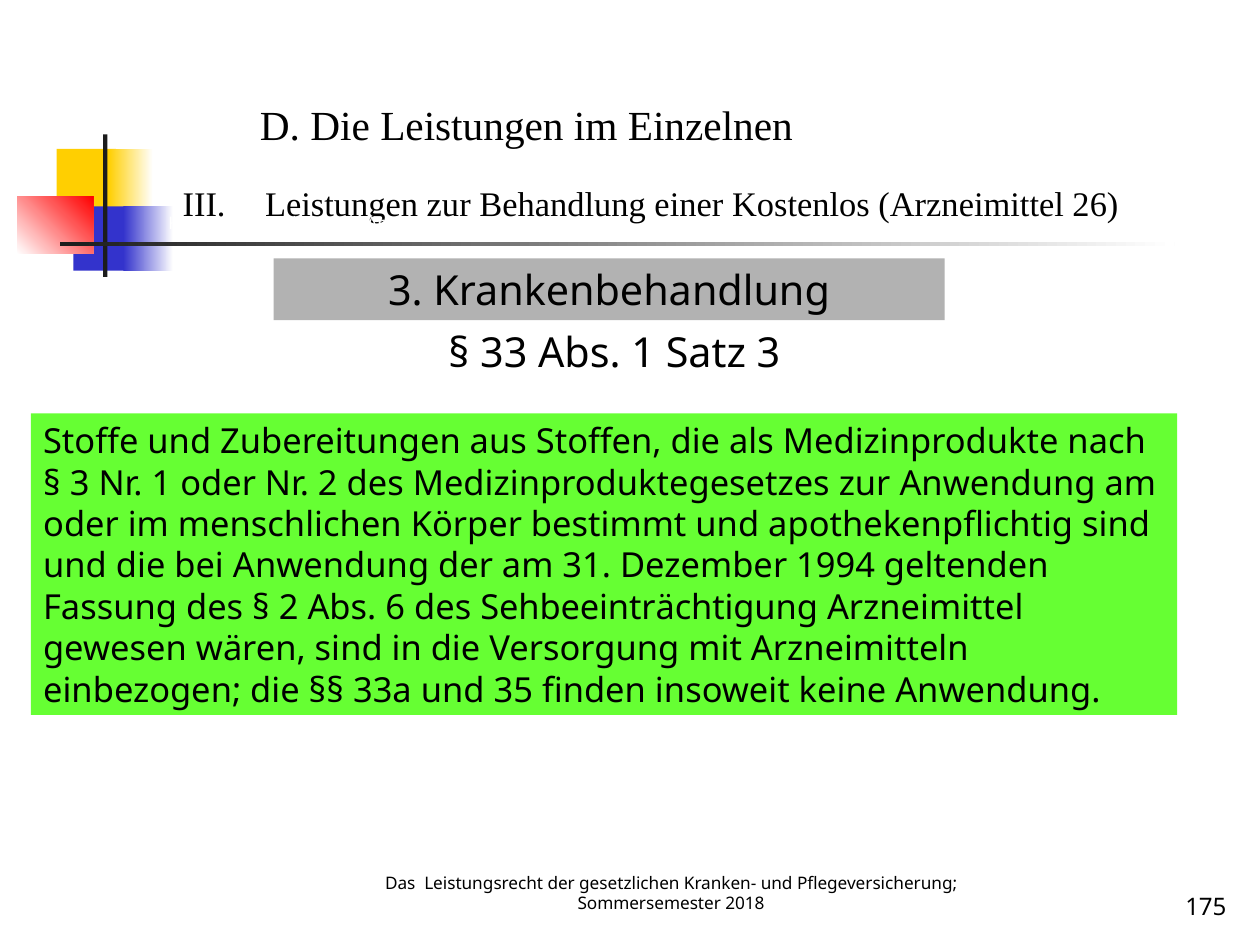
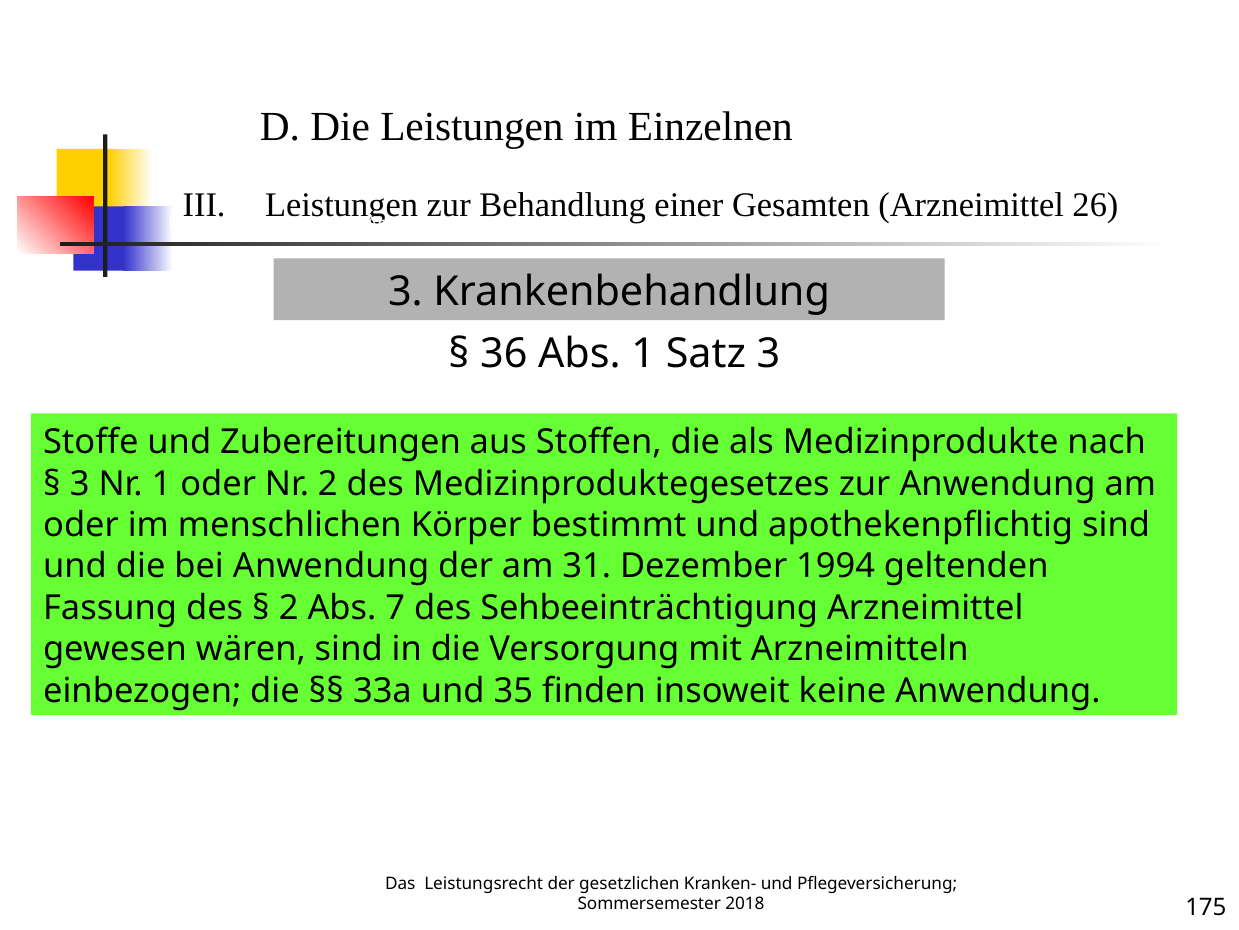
Kostenlos: Kostenlos -> Gesamten (801, 205)
33: 33 -> 36 (504, 354)
6: 6 -> 7 (395, 607)
